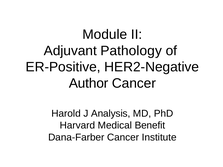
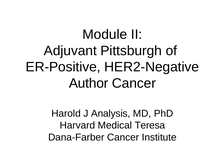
Pathology: Pathology -> Pittsburgh (131, 51)
Benefit: Benefit -> Teresa (150, 126)
